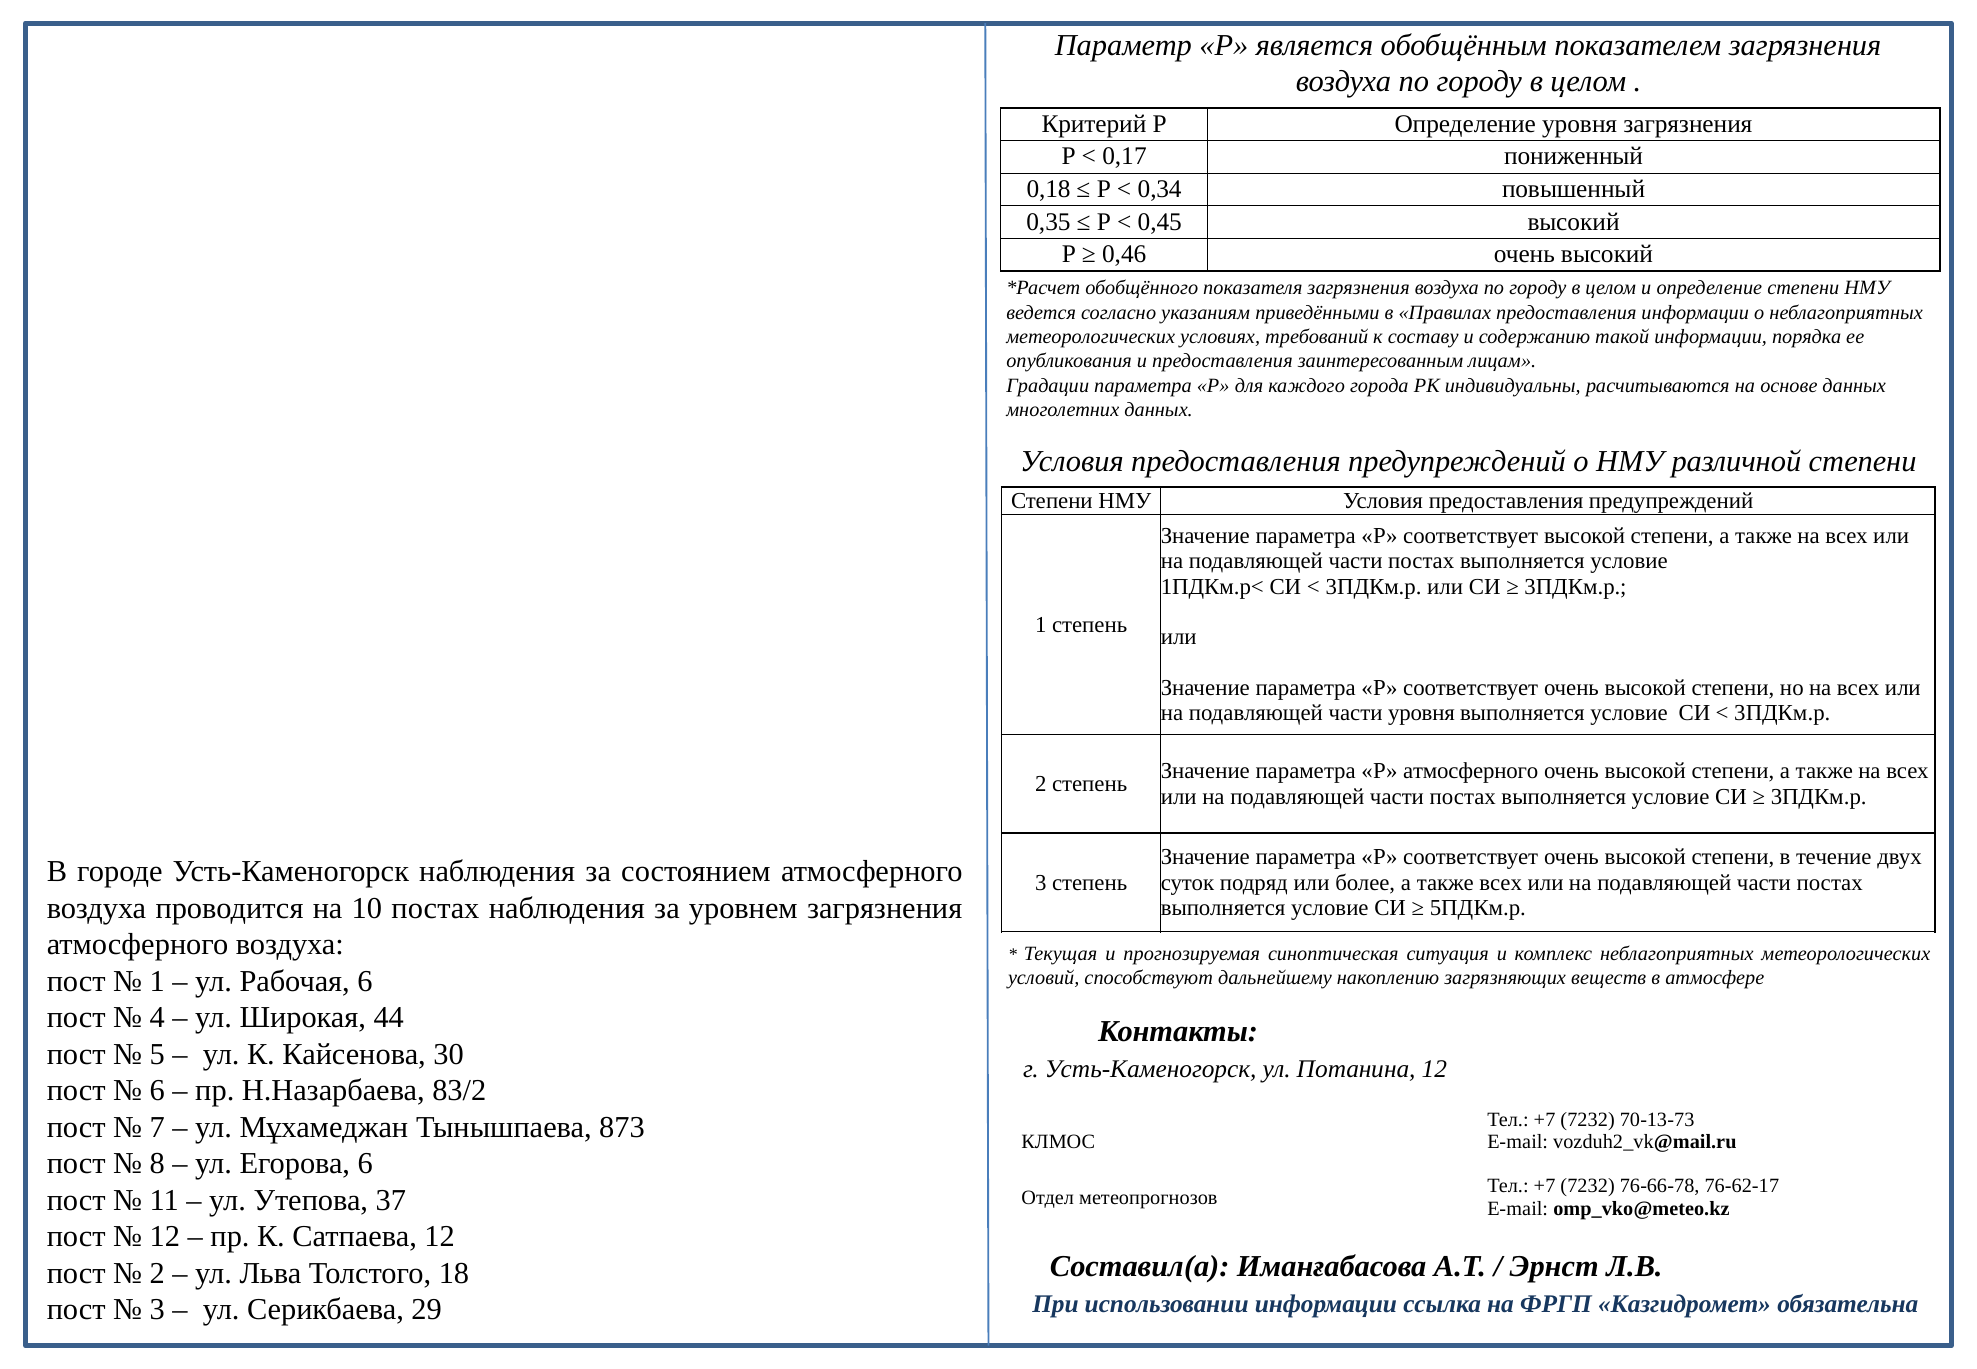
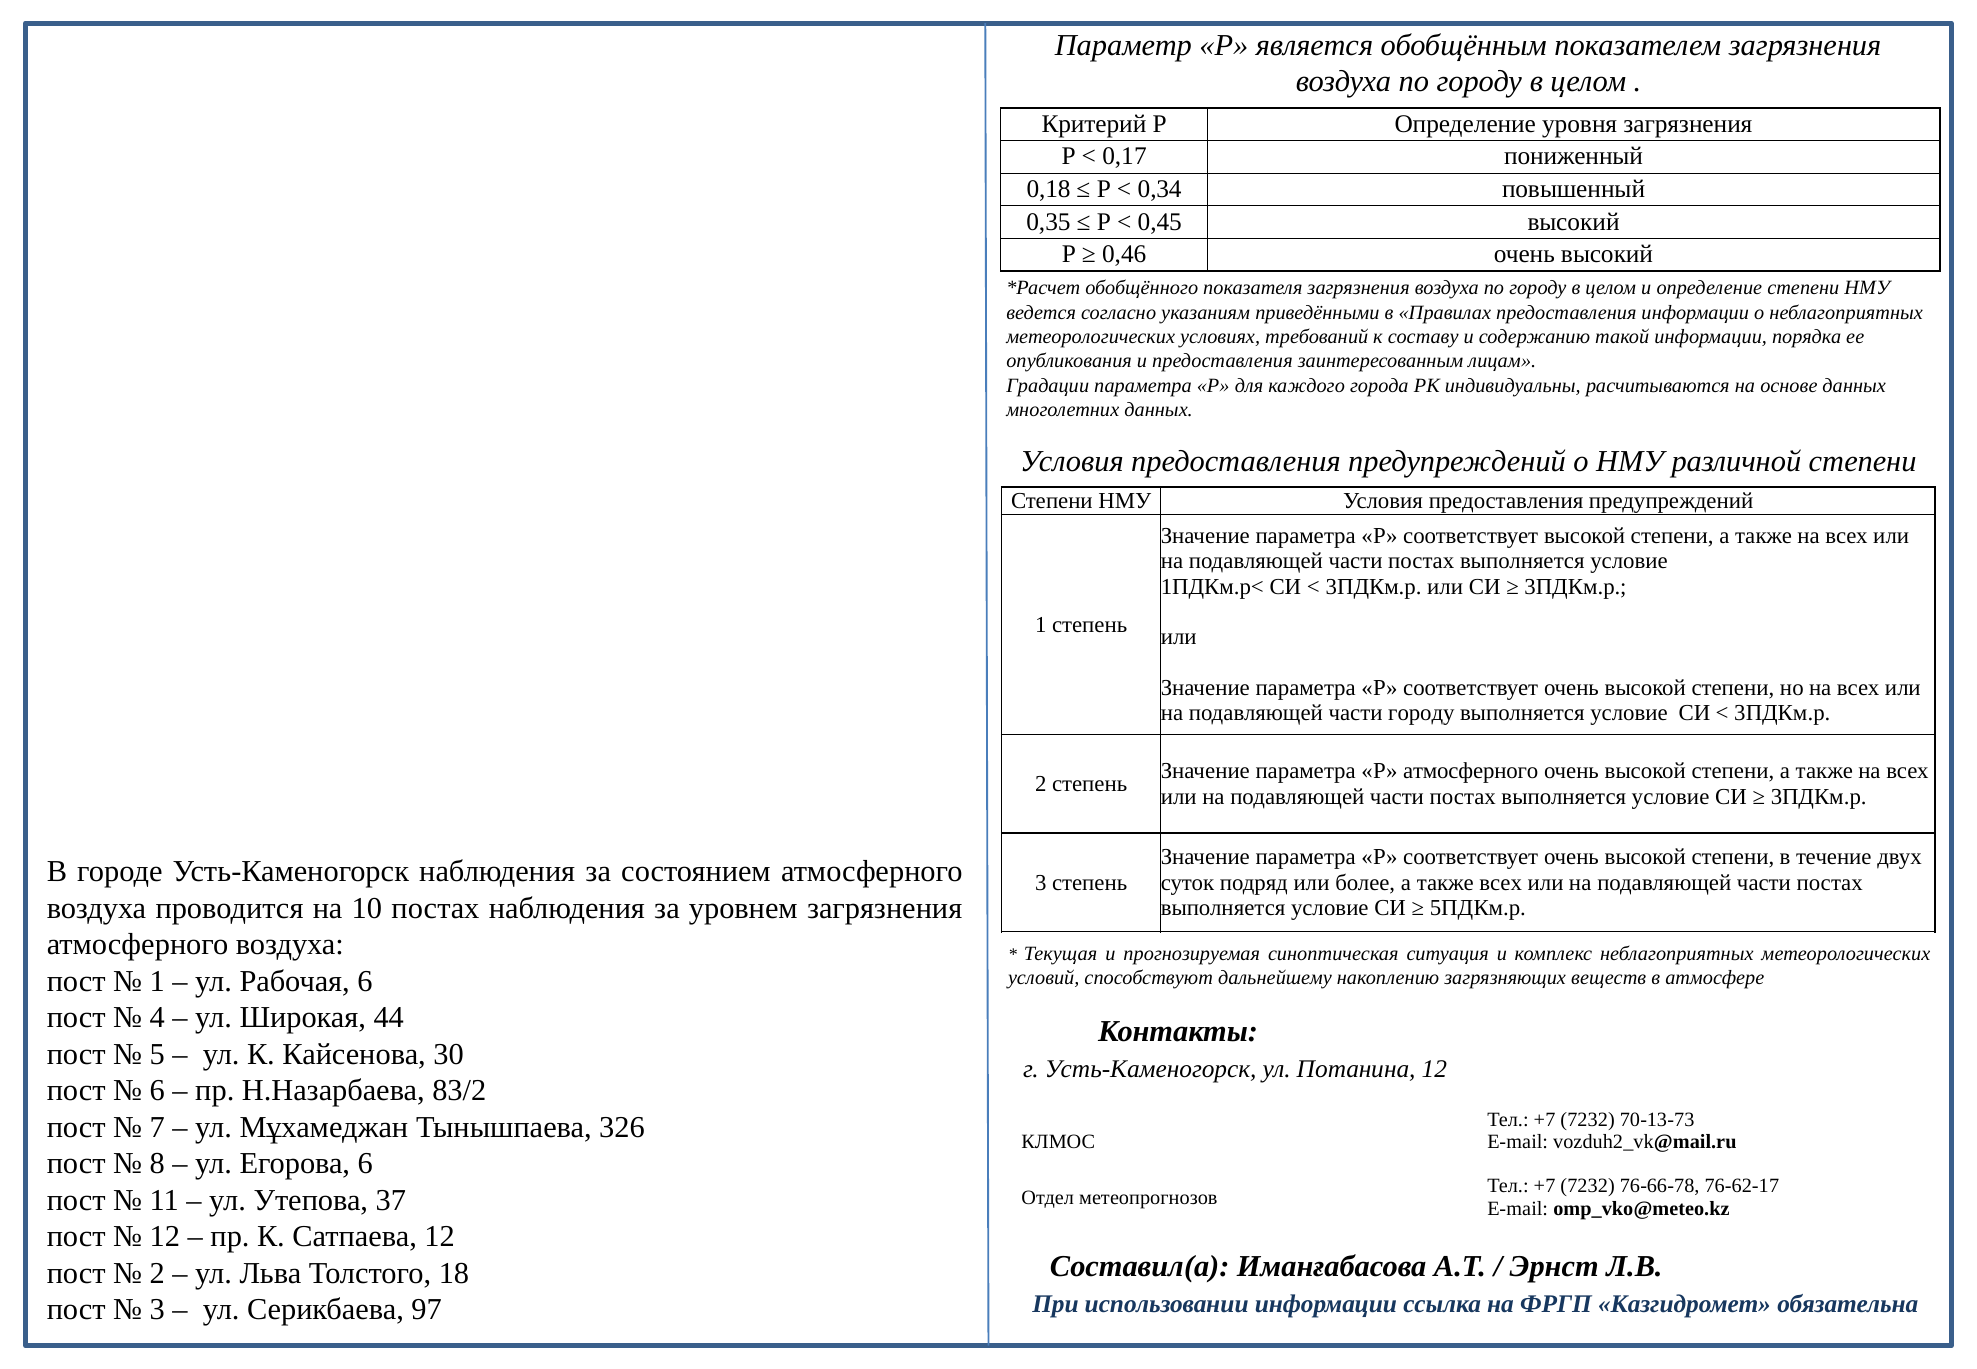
части уровня: уровня -> городу (1421, 713)
873: 873 -> 326 (622, 1127)
29: 29 -> 97 (427, 1310)
